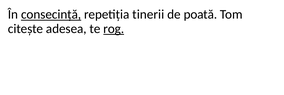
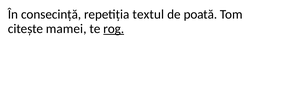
consecință underline: present -> none (51, 14)
tinerii: tinerii -> textul (148, 14)
adesea: adesea -> mamei (66, 29)
